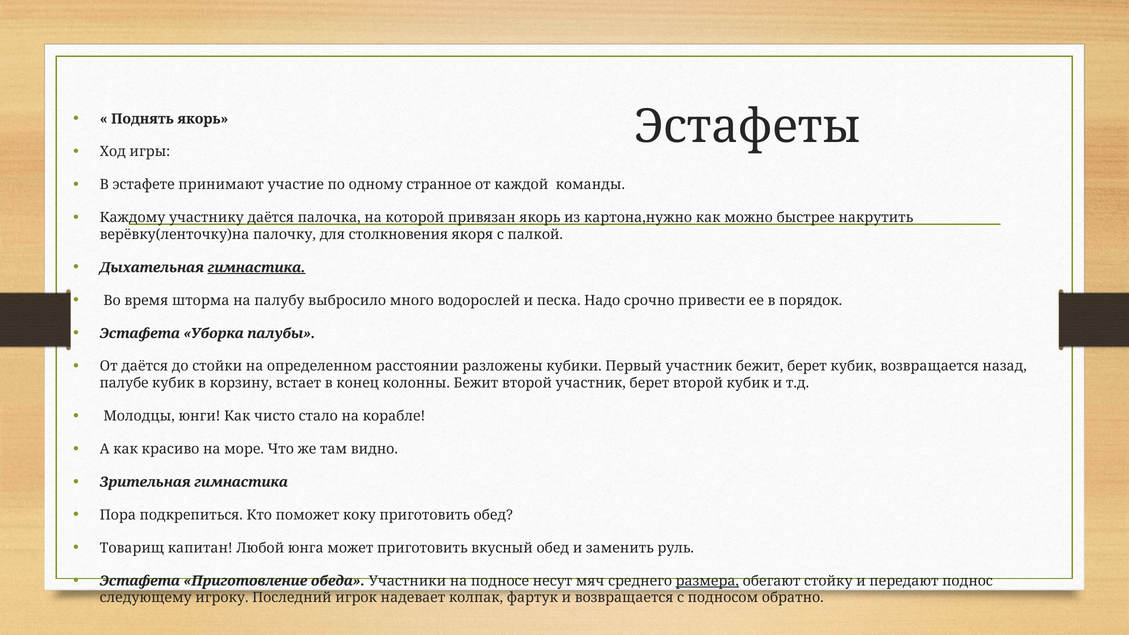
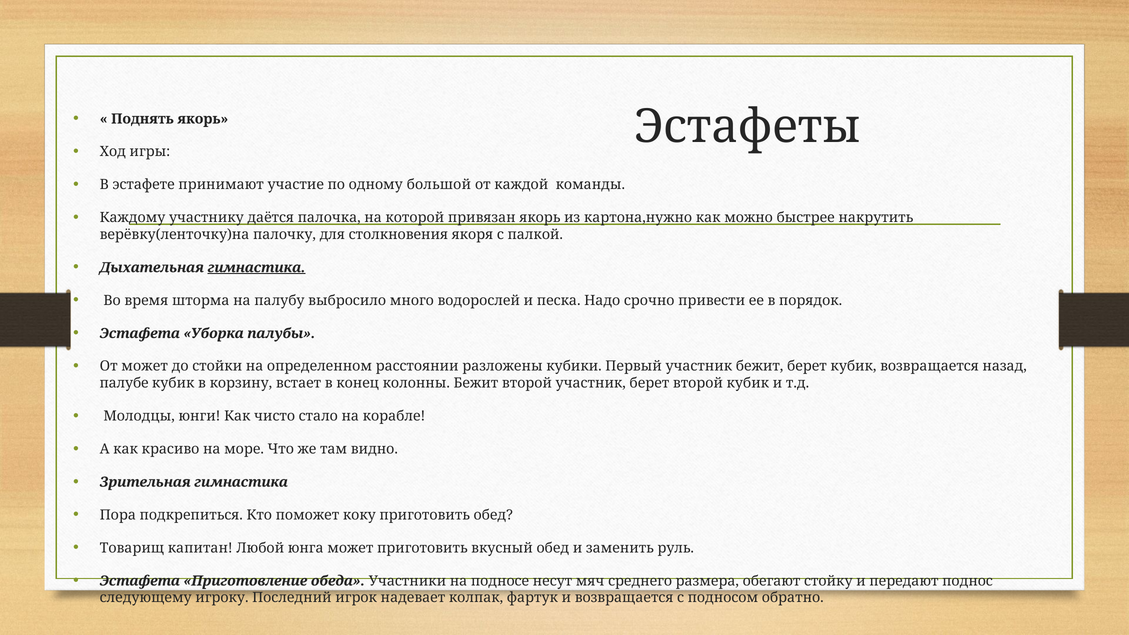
странное: странное -> большой (439, 185)
От даётся: даётся -> может (145, 366)
размера underline: present -> none (707, 581)
